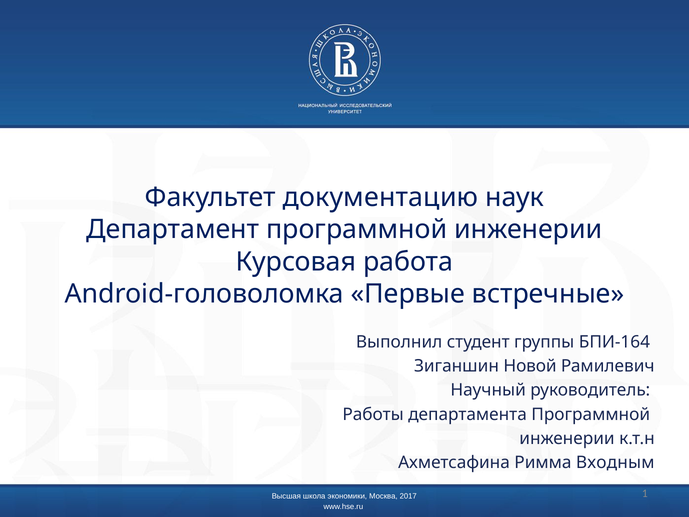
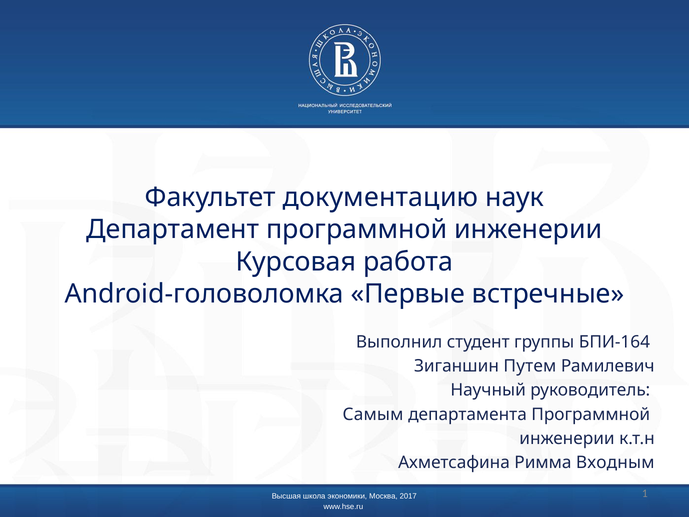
Новой: Новой -> Путем (530, 366)
Работы: Работы -> Самым (373, 414)
